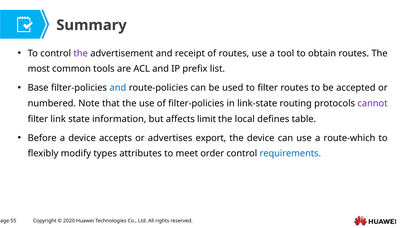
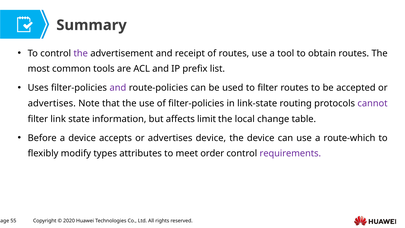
Base: Base -> Uses (38, 88)
and colour: blue -> purple (118, 88)
numbered: numbered -> advertises (52, 103)
defines: defines -> change (273, 119)
advertises export: export -> device (211, 138)
requirements colour: blue -> purple (290, 153)
